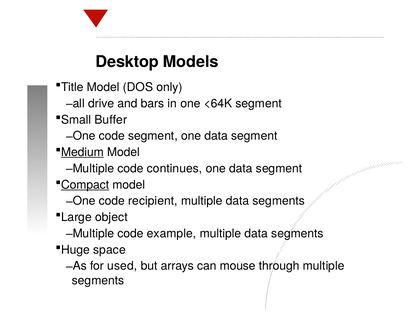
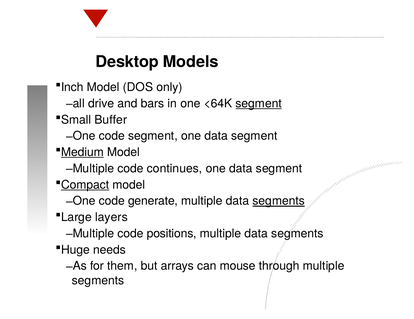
Title: Title -> Inch (72, 87)
segment underline: none -> present (259, 104)
recipient: recipient -> generate (153, 201)
segments underline: none -> present (279, 201)
object: object -> layers (111, 217)
example: example -> positions (172, 234)
space: space -> needs (109, 250)
used: used -> them (122, 266)
